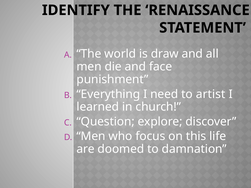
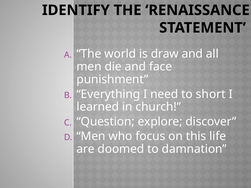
artist: artist -> short (211, 94)
